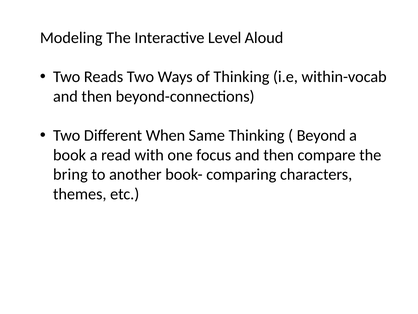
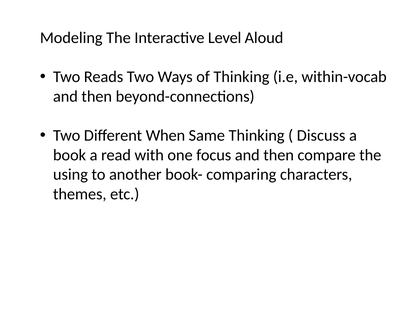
Beyond: Beyond -> Discuss (321, 135)
bring: bring -> using (70, 174)
